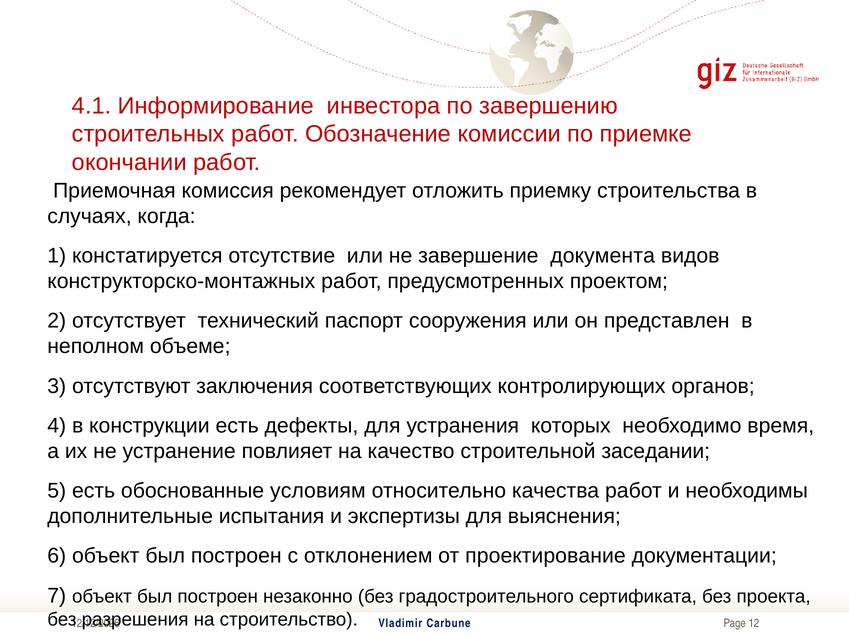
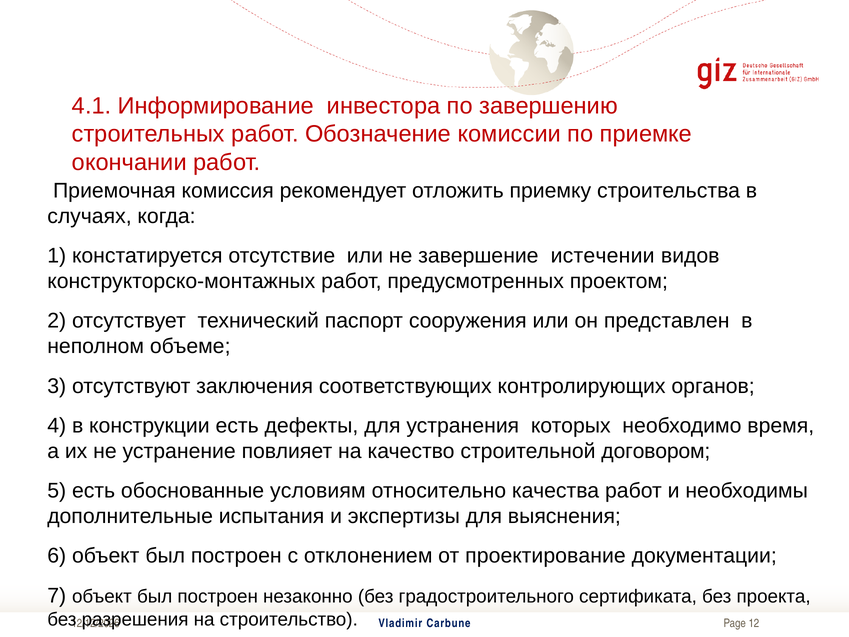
документа: документа -> истечении (603, 256)
заседании: заседании -> договором (656, 451)
